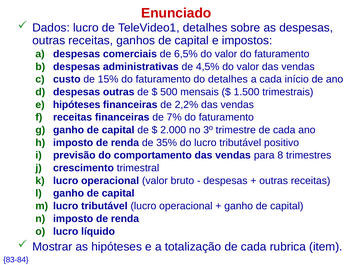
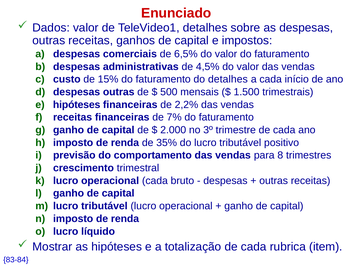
Dados lucro: lucro -> valor (86, 28)
operacional valor: valor -> cada (155, 181)
